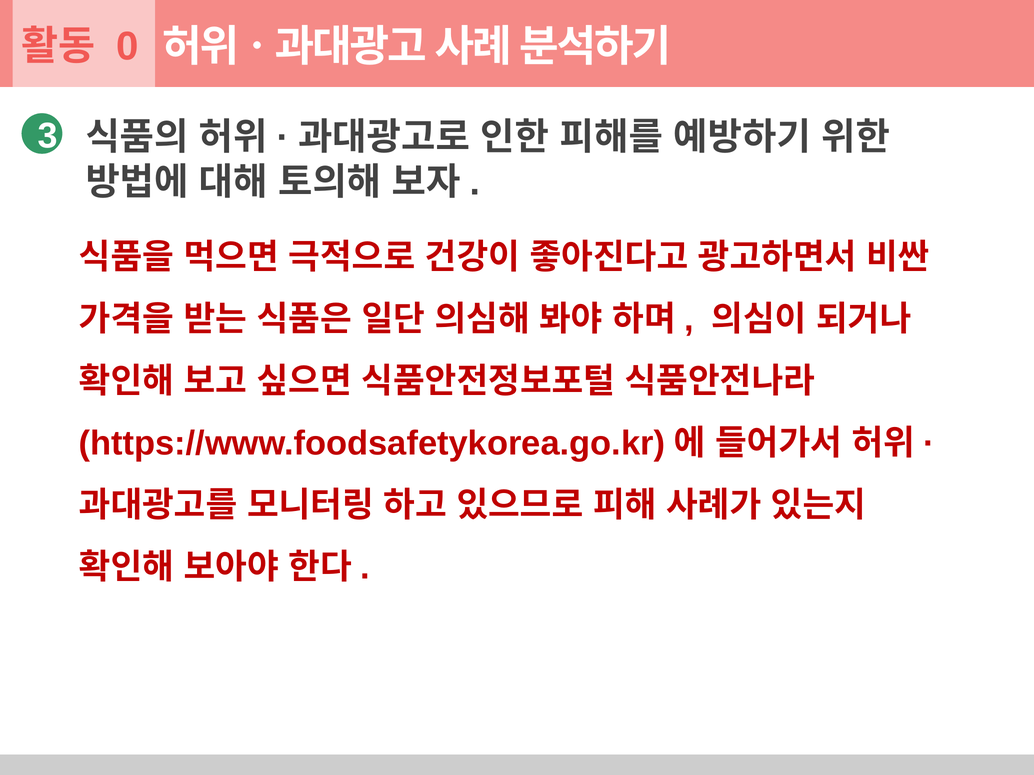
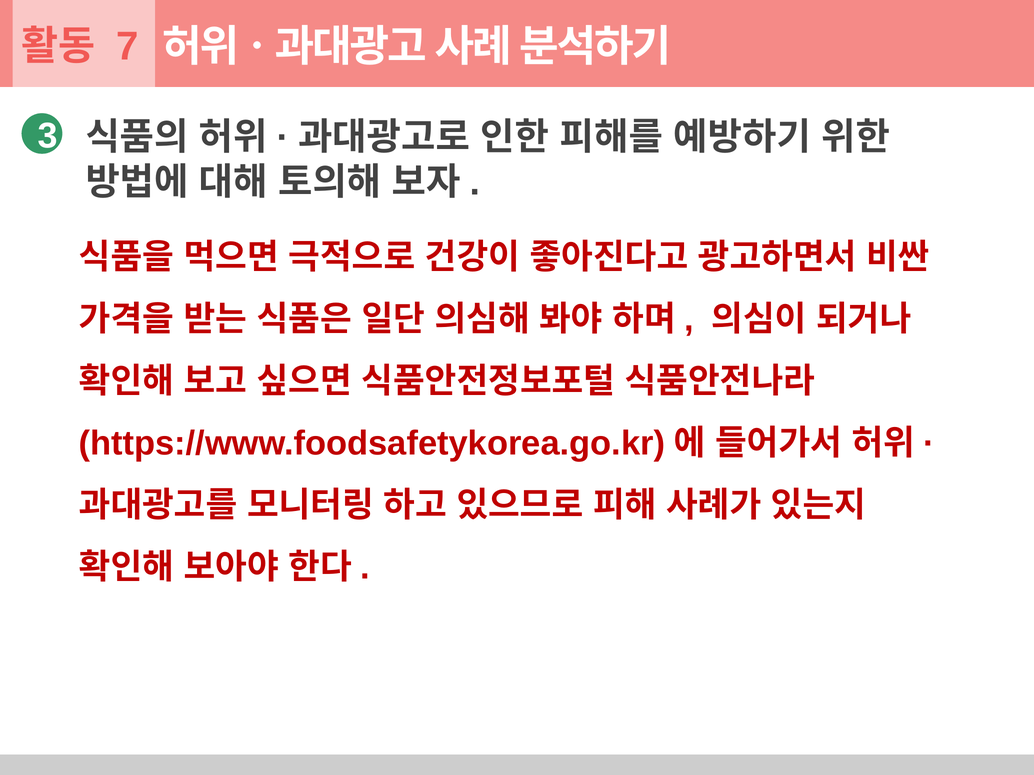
0: 0 -> 7 (127, 47)
